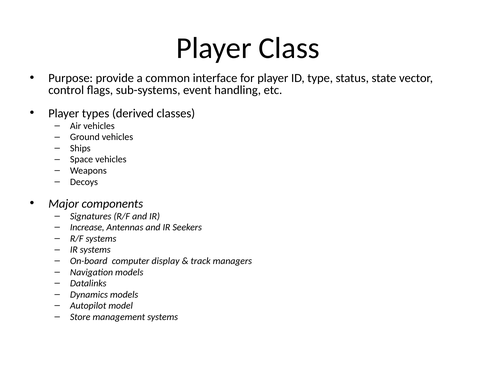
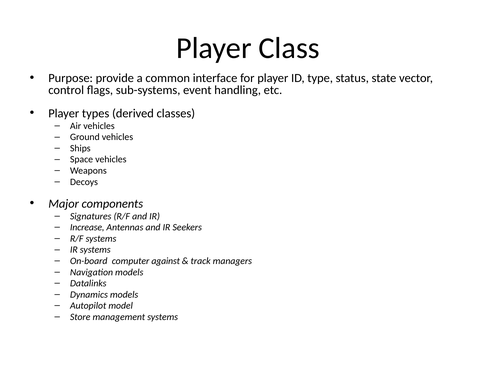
display: display -> against (166, 261)
